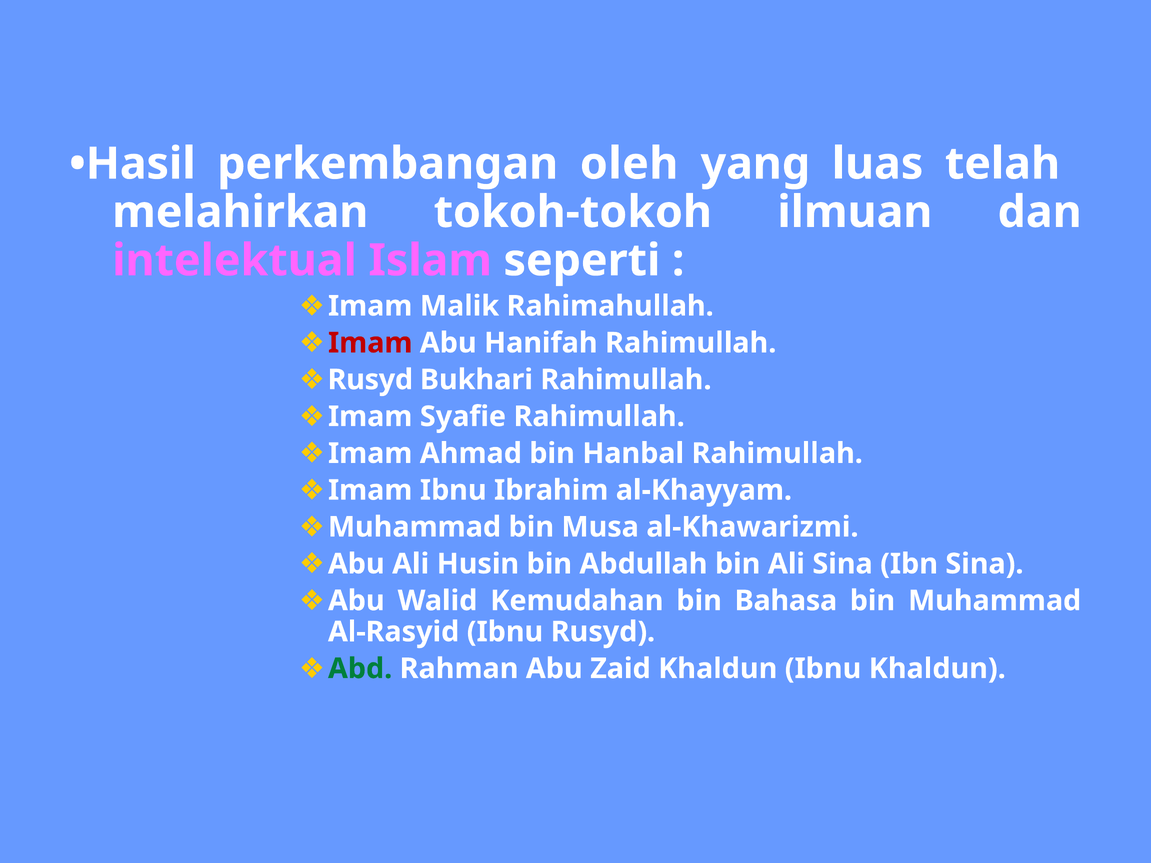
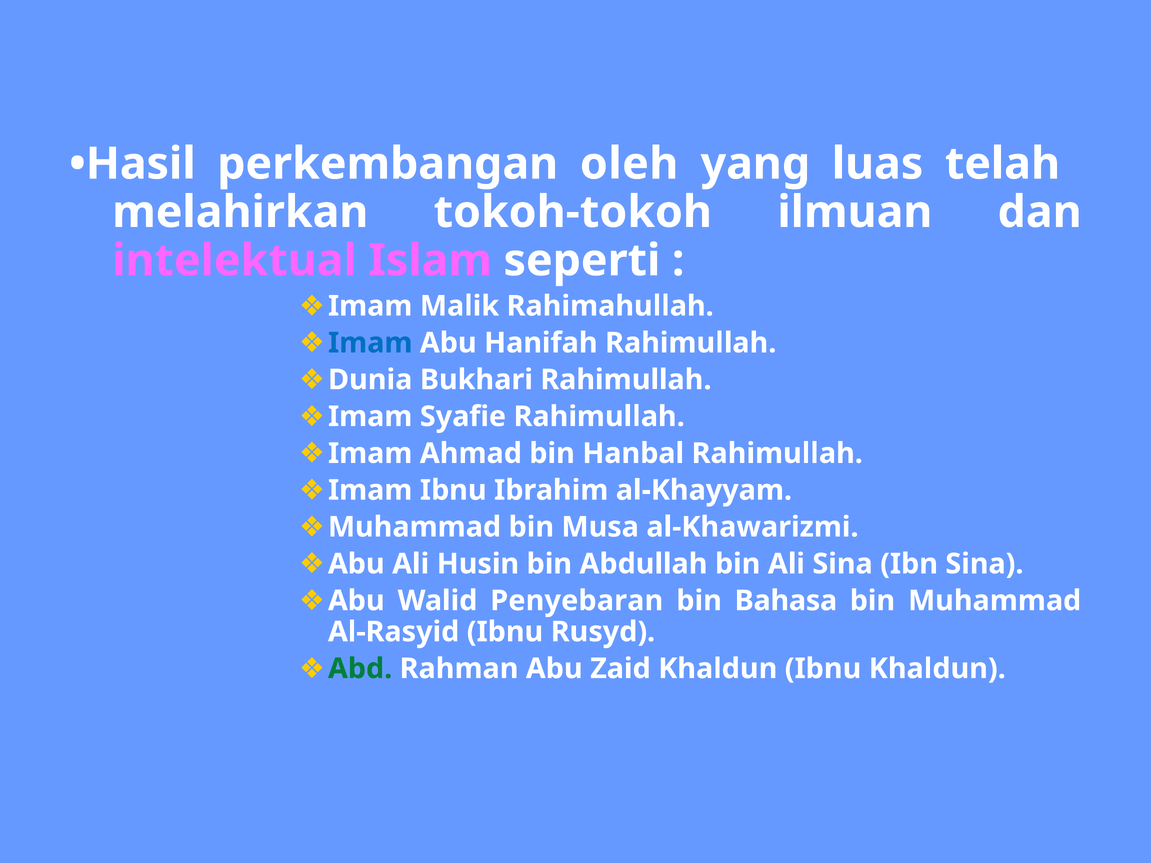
Imam colour: red -> blue (370, 343)
Rusyd: Rusyd -> Dunia (370, 380)
Kemudahan: Kemudahan -> Penyebaran (577, 601)
